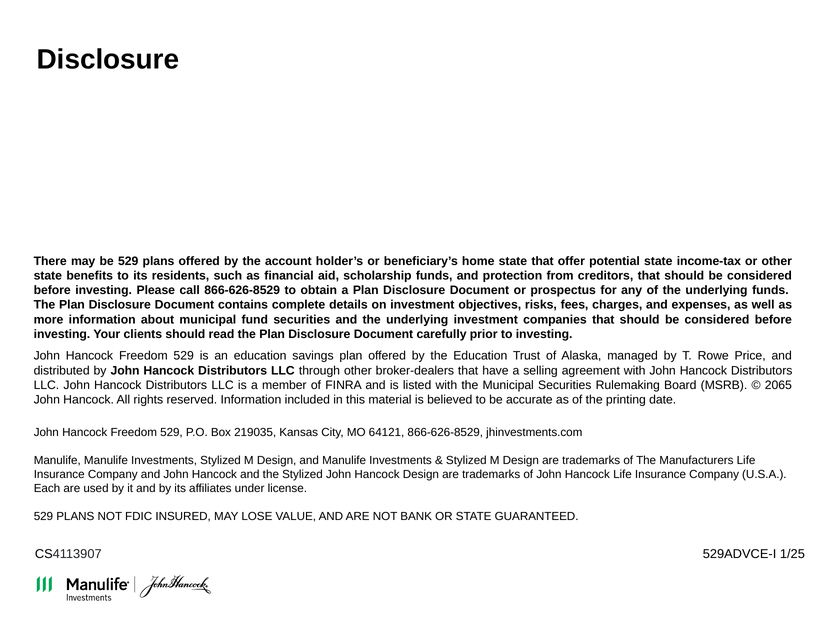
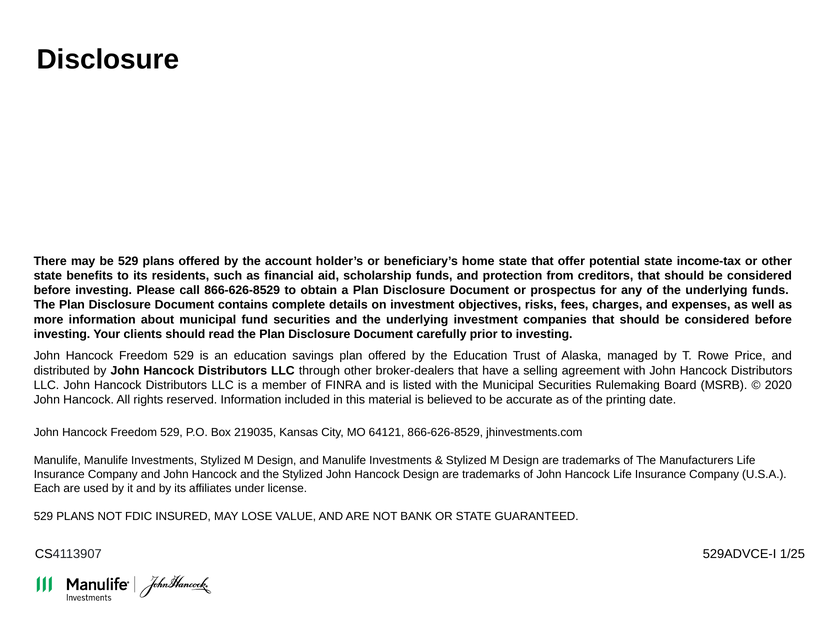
2065: 2065 -> 2020 (778, 385)
